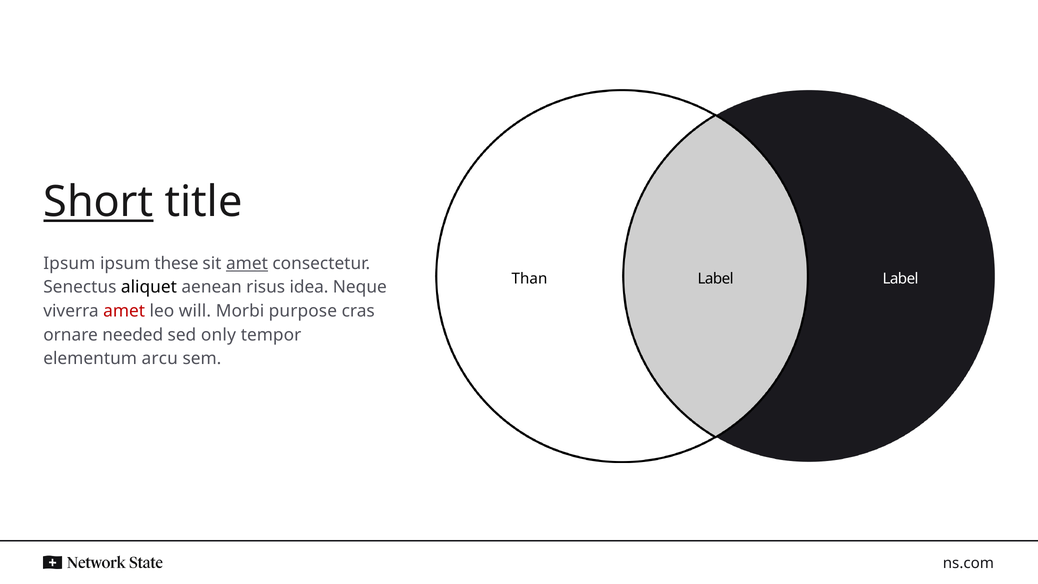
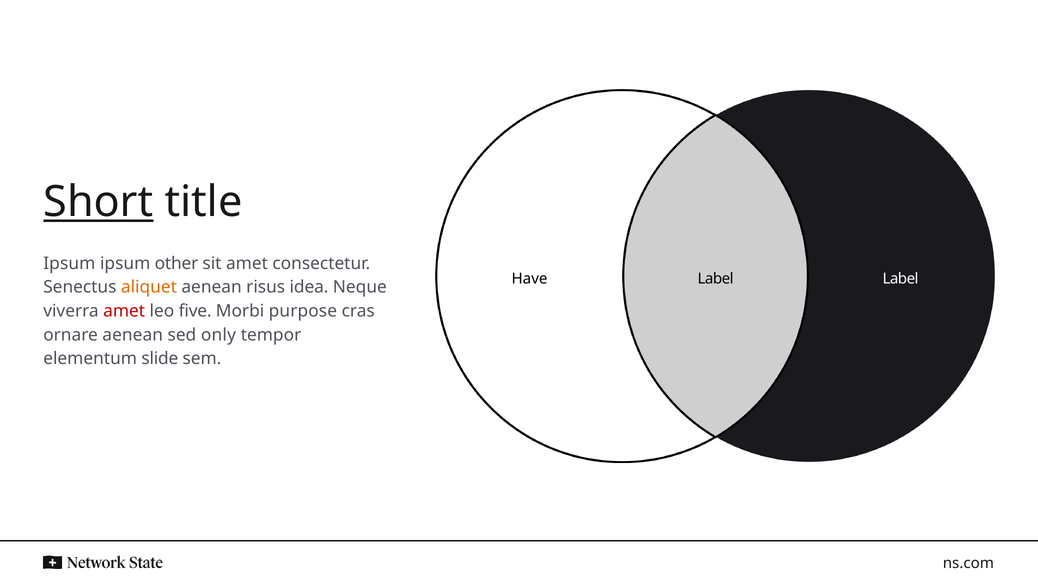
these: these -> other (177, 263)
amet underline: present -> none (247, 263)
Than: Than -> Have (530, 279)
aliquet colour: black -> orange (149, 287)
will: will -> five (195, 311)
ornare needed: needed -> aenean (133, 335)
arcu: arcu -> slide (160, 359)
